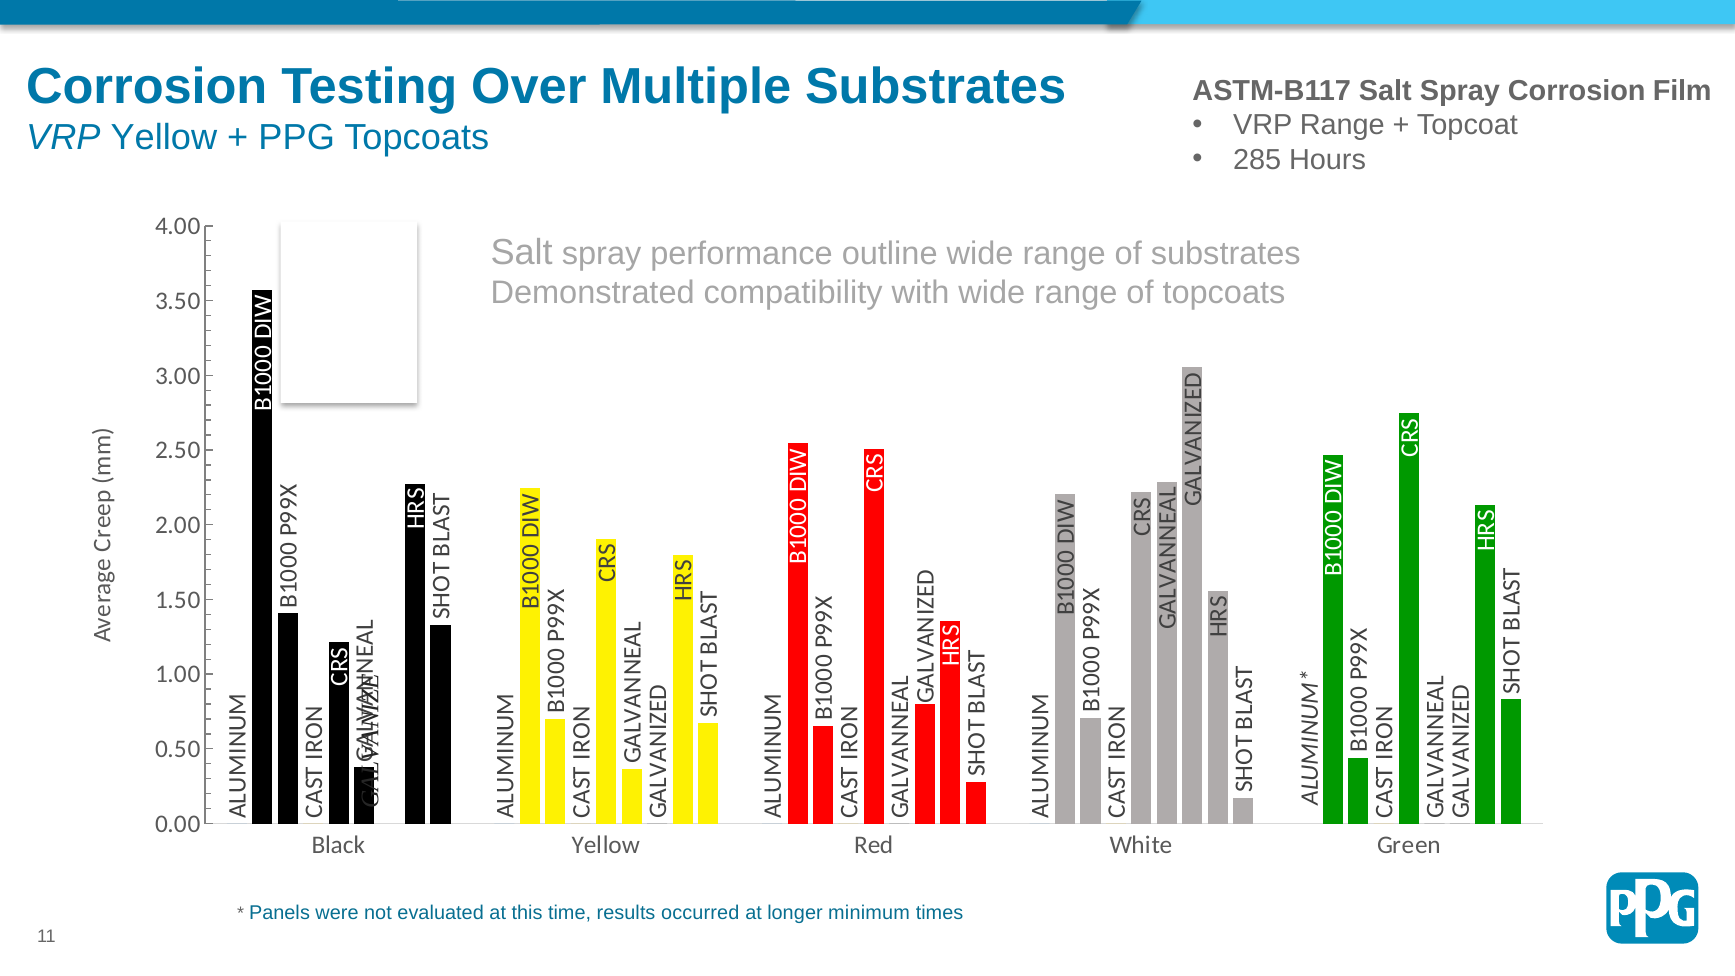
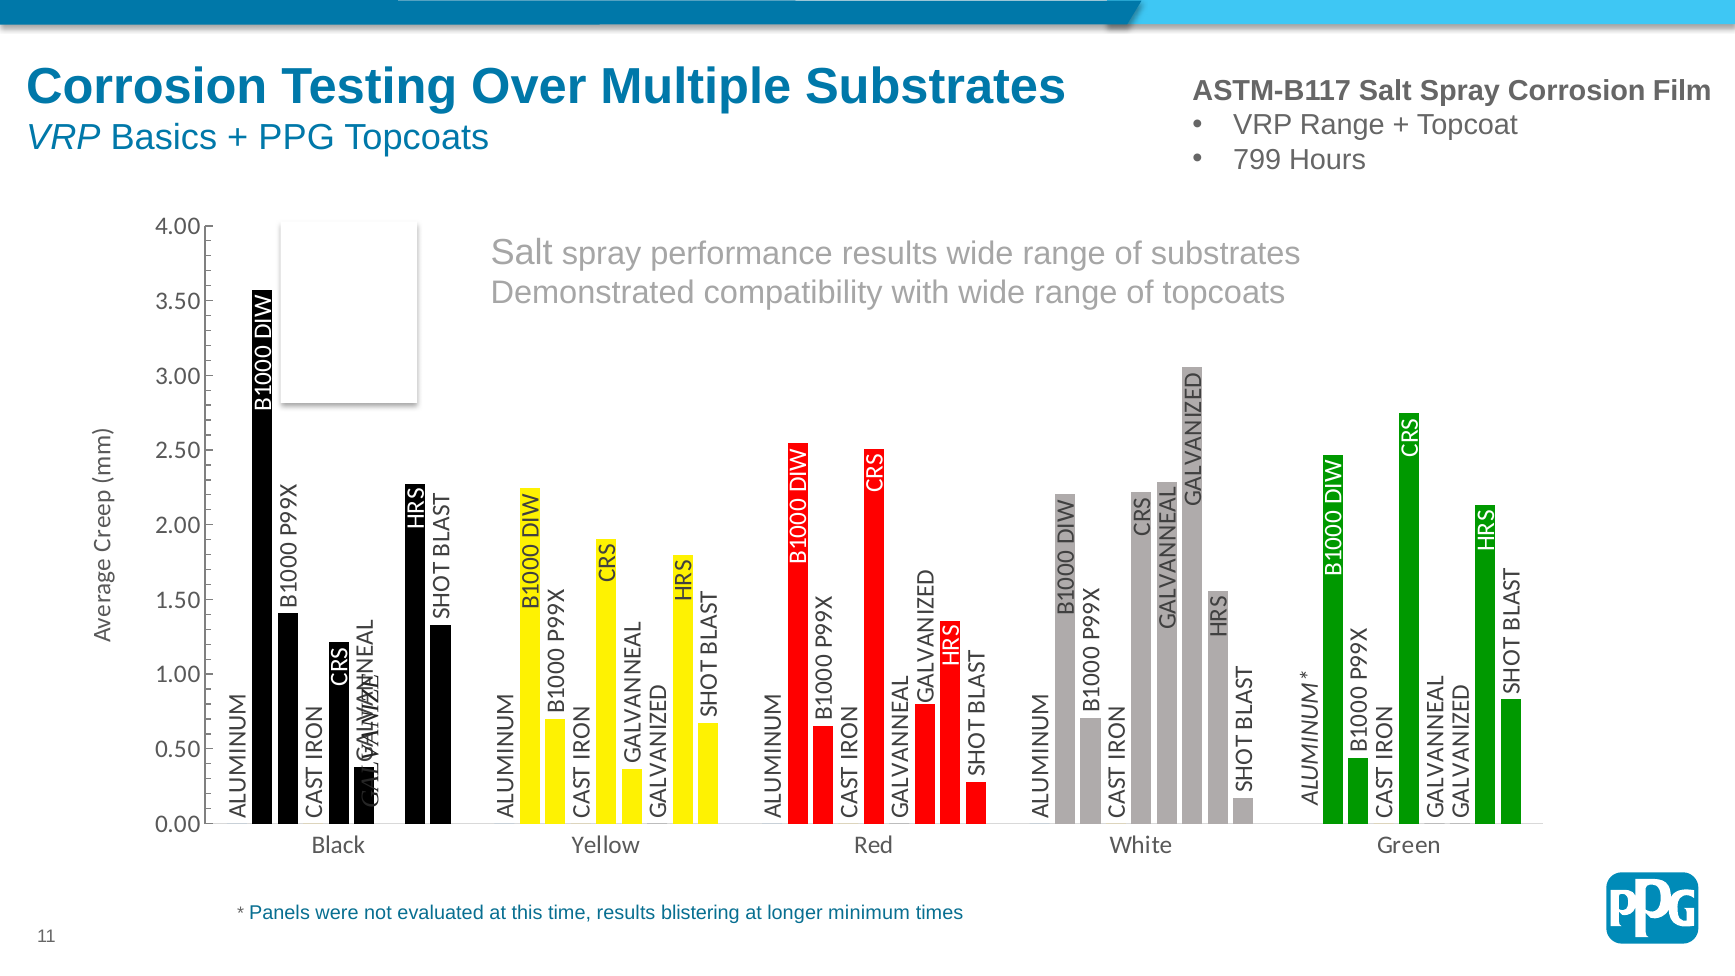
VRP Yellow: Yellow -> Basics (164, 138)
285: 285 -> 799 (1257, 160)
performance outline: outline -> results (890, 253)
occurred: occurred -> blistering (700, 913)
